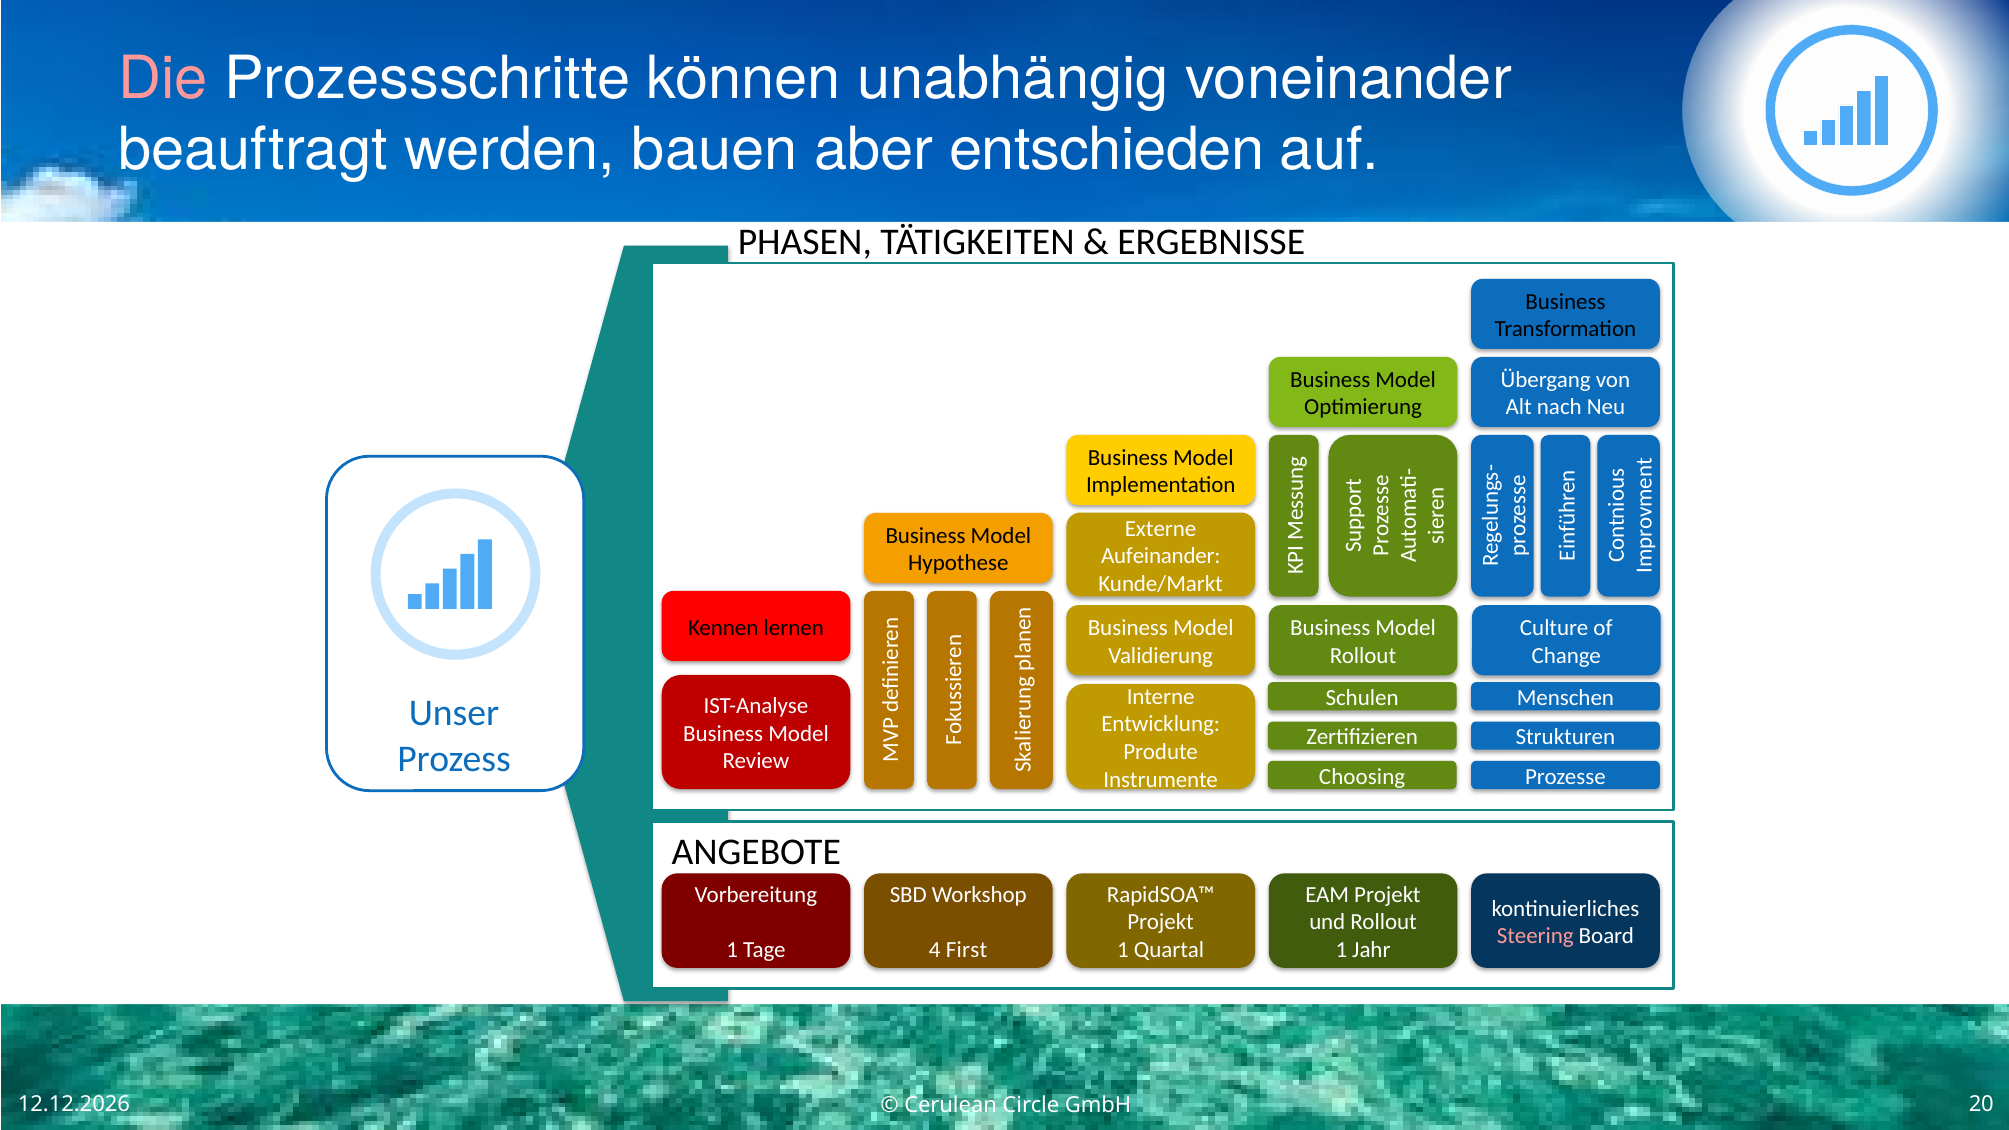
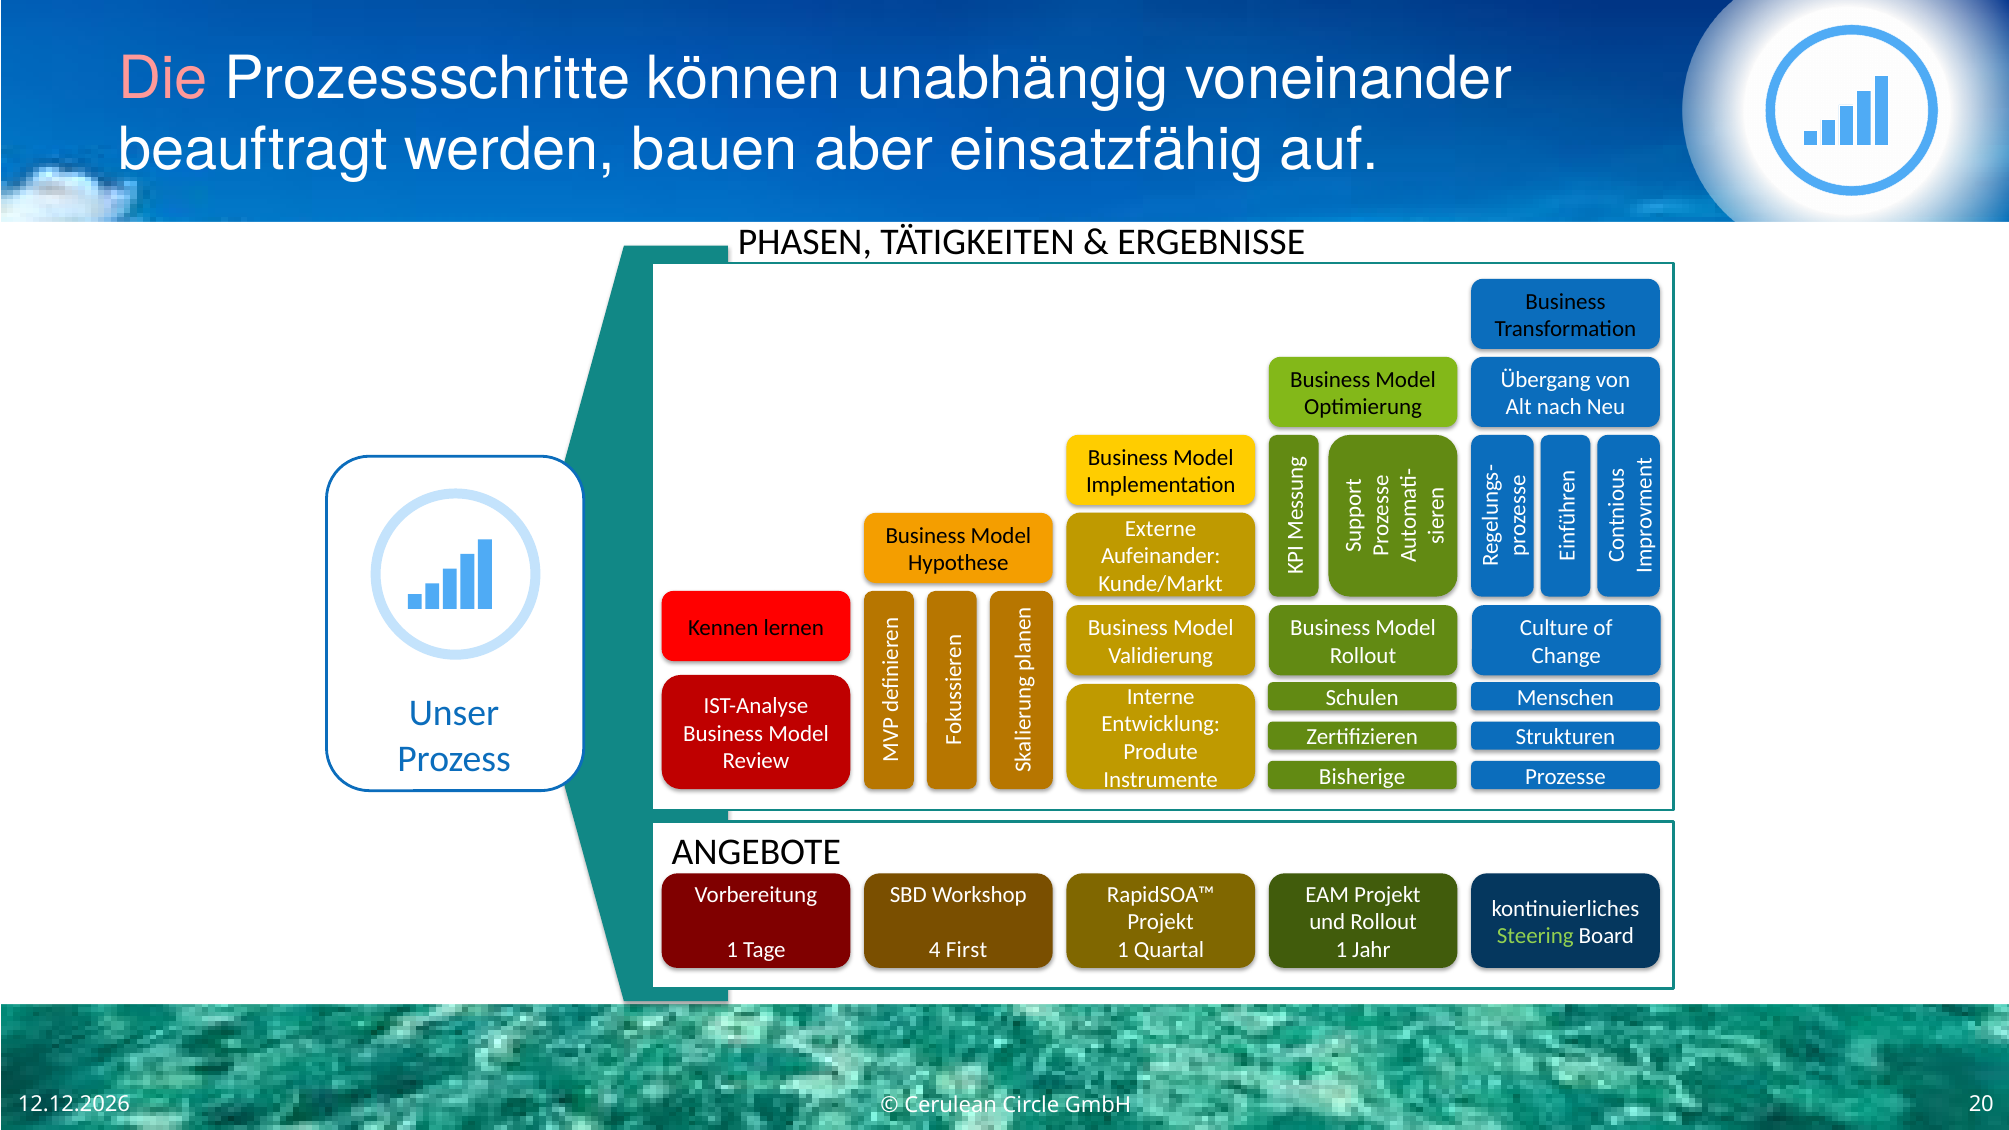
entschieden: entschieden -> einsatzfähig (1107, 150)
Choosing: Choosing -> Bisherige (1362, 777)
Steering colour: pink -> light green (1535, 936)
